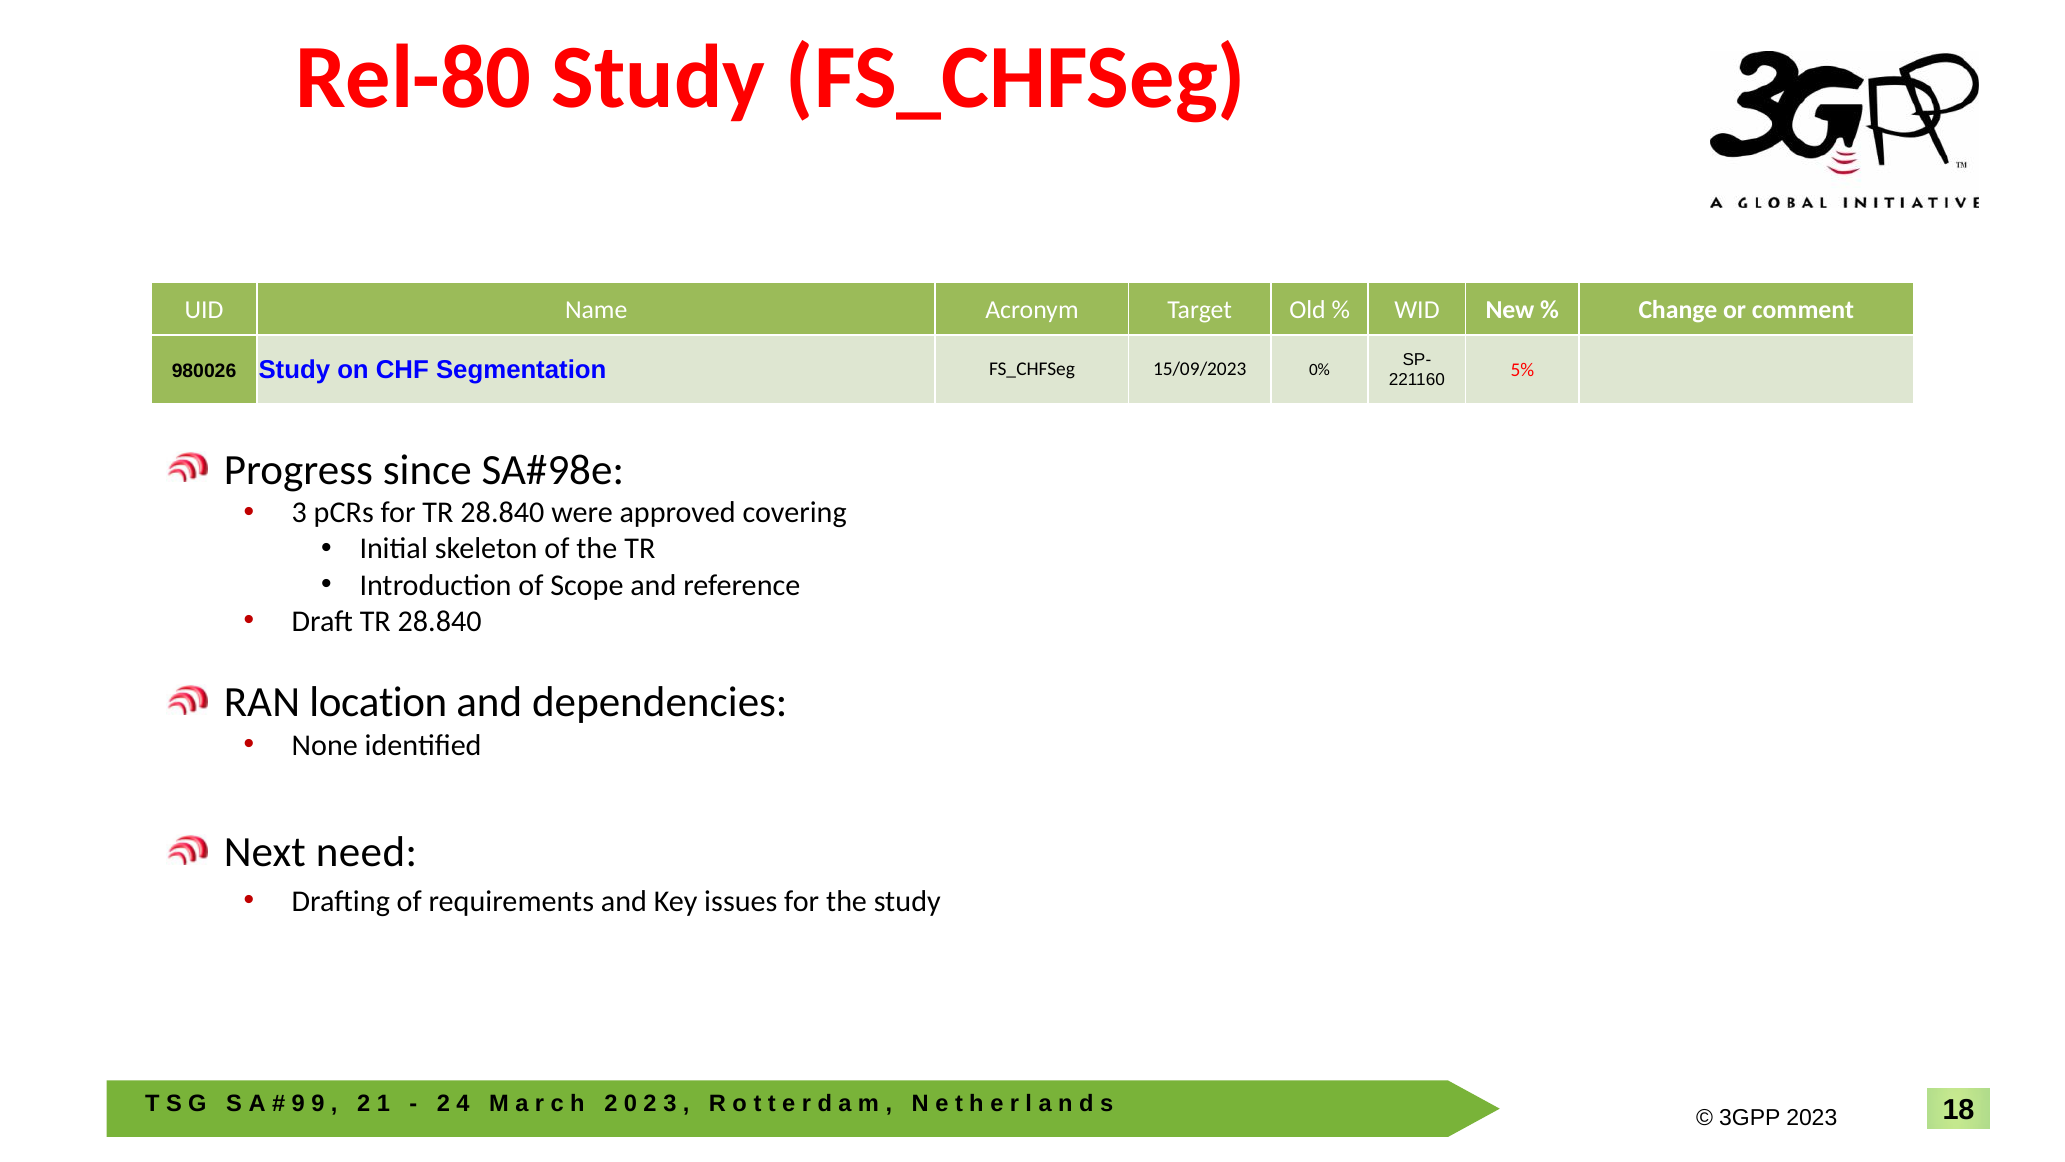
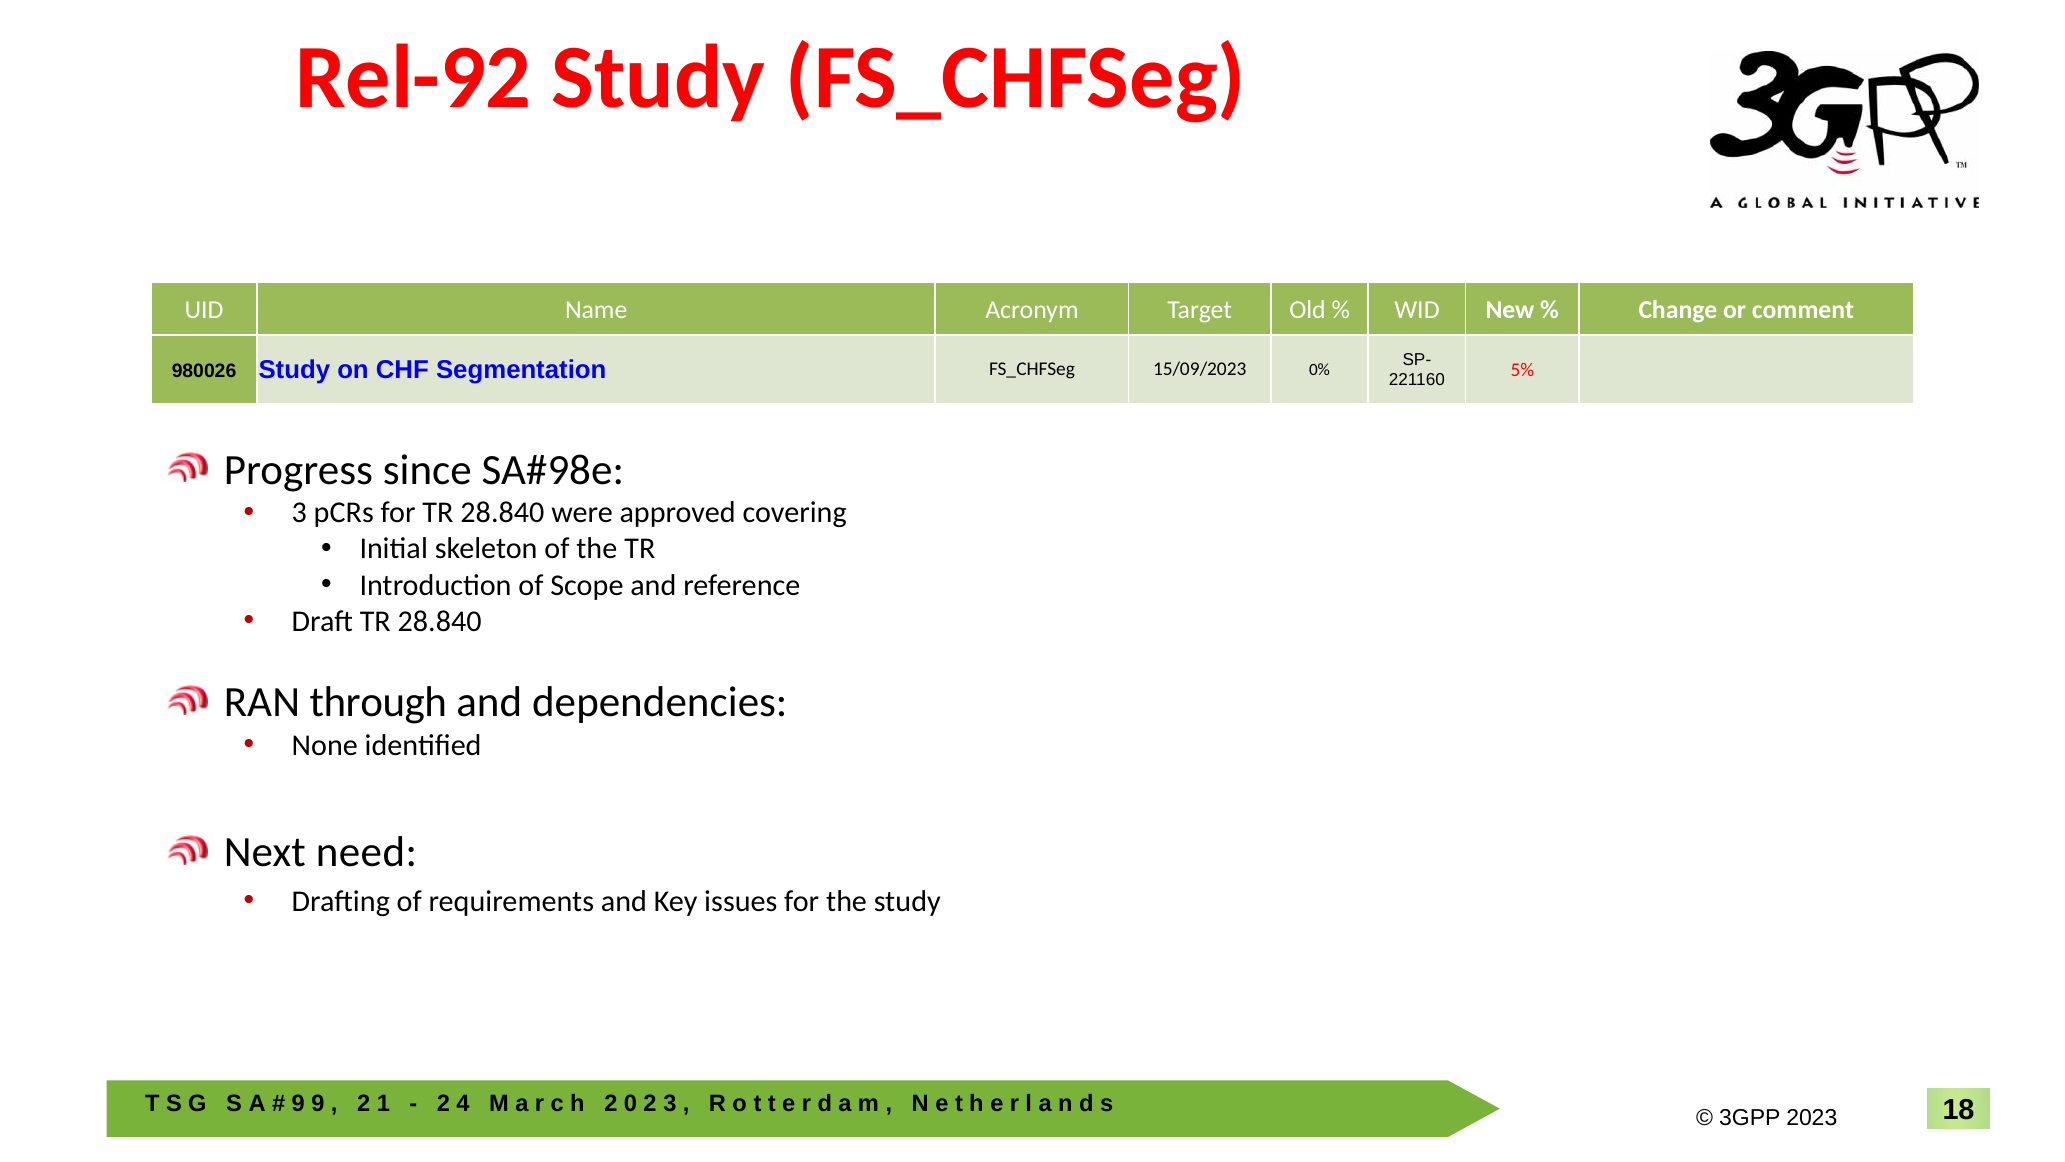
Rel-80: Rel-80 -> Rel-92 (413, 77)
location: location -> through (378, 702)
